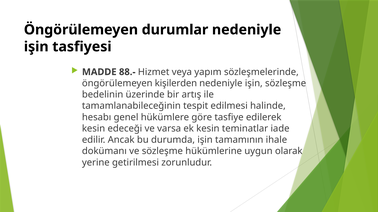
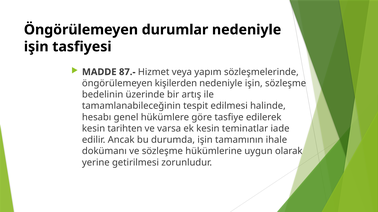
88.-: 88.- -> 87.- (127, 72)
edeceği: edeceği -> tarihten (125, 129)
